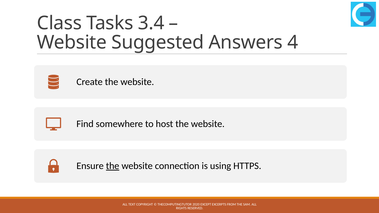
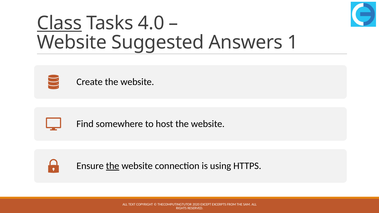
Class underline: none -> present (59, 23)
3.4: 3.4 -> 4.0 (151, 23)
4: 4 -> 1 (293, 42)
